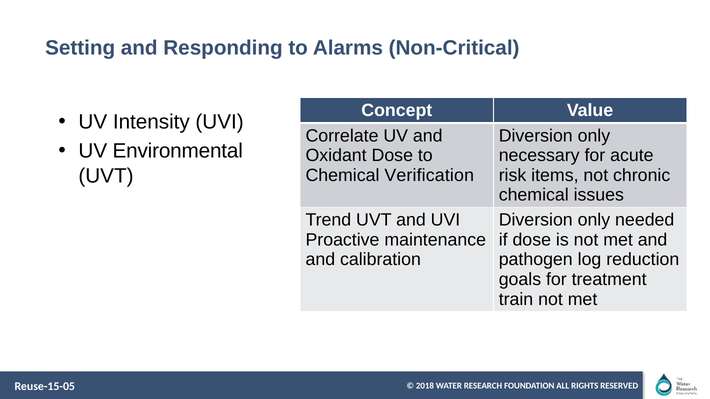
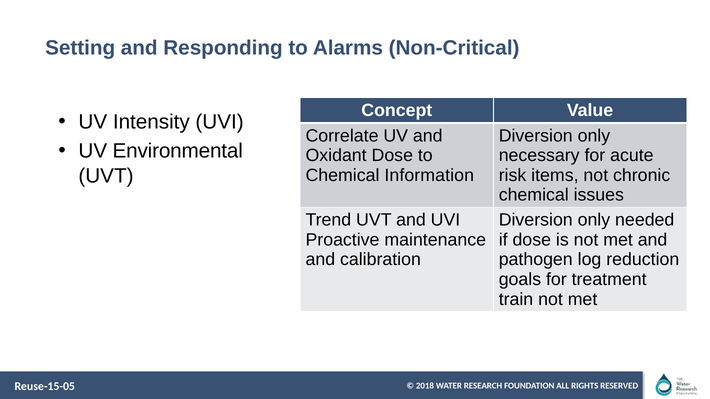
Verification: Verification -> Information (429, 175)
